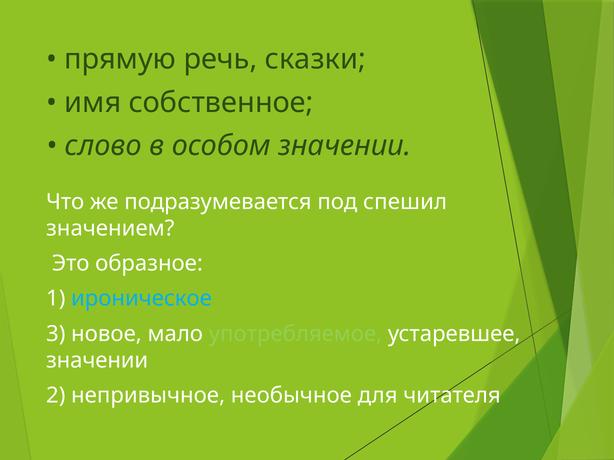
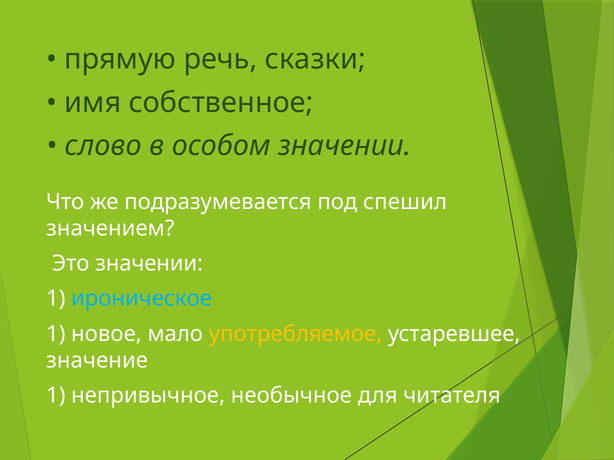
Это образное: образное -> значении (149, 264)
3: 3 -> 1 (56, 334)
употребляемое colour: light green -> yellow (296, 334)
значении: значении -> значение (97, 361)
2: 2 -> 1 (56, 396)
